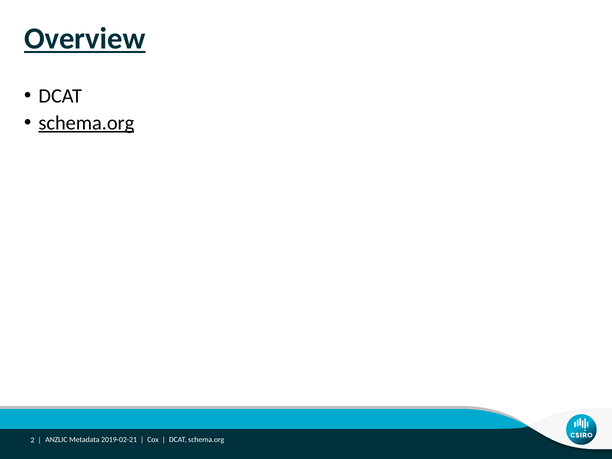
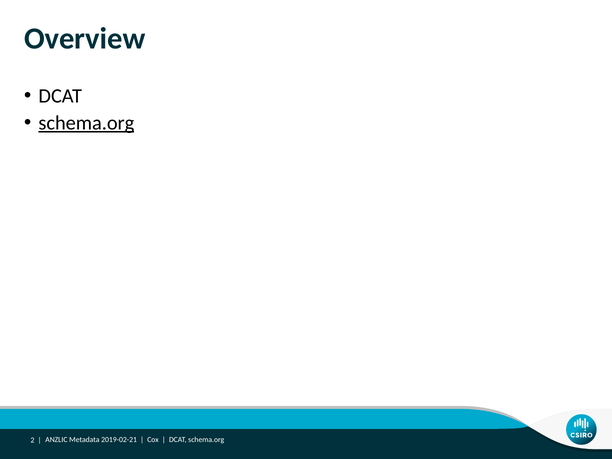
Overview underline: present -> none (85, 39)
